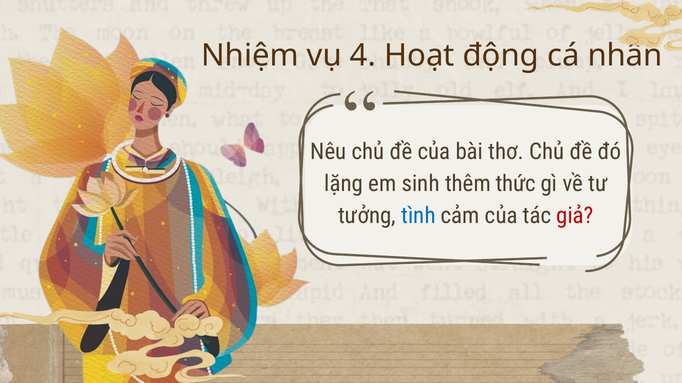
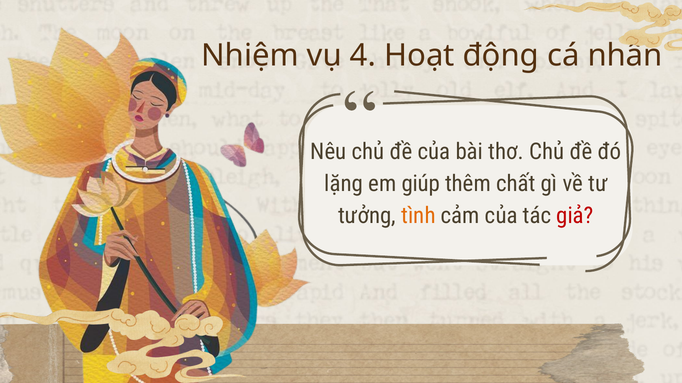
sinh: sinh -> giúp (421, 184)
thức: thức -> chất (516, 184)
tình colour: blue -> orange (418, 216)
